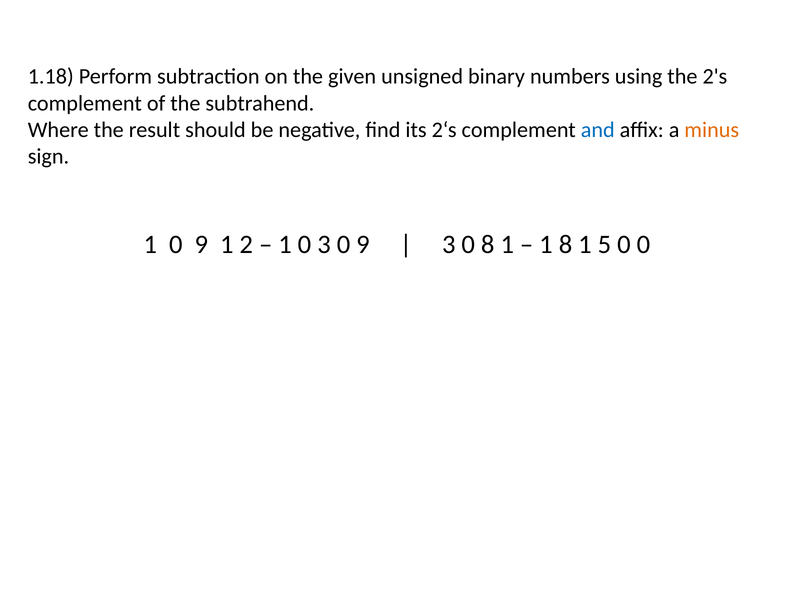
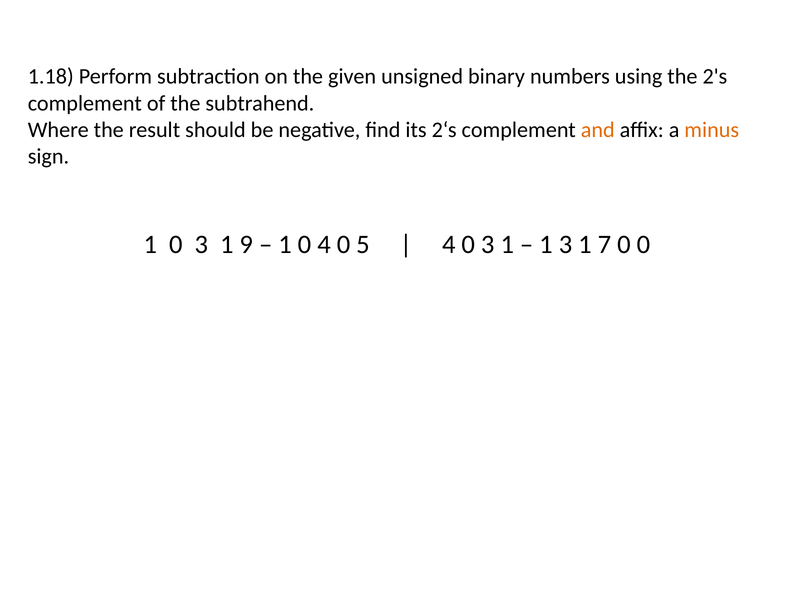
and colour: blue -> orange (598, 130)
1 0 9: 9 -> 3 (201, 244)
2: 2 -> 9 (246, 244)
0 3: 3 -> 4 (324, 244)
9: 9 -> 5 (363, 244)
3: 3 -> 4 (449, 244)
8: 8 -> 3 (488, 244)
1 8: 8 -> 3 (566, 244)
5: 5 -> 7 (604, 244)
